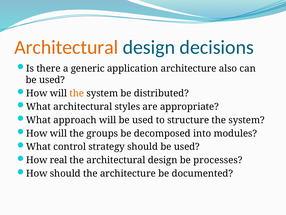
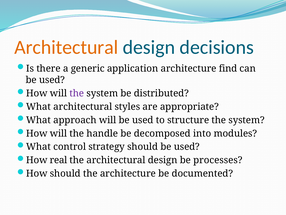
also: also -> find (228, 68)
the colour: orange -> purple (77, 93)
groups: groups -> handle (102, 133)
